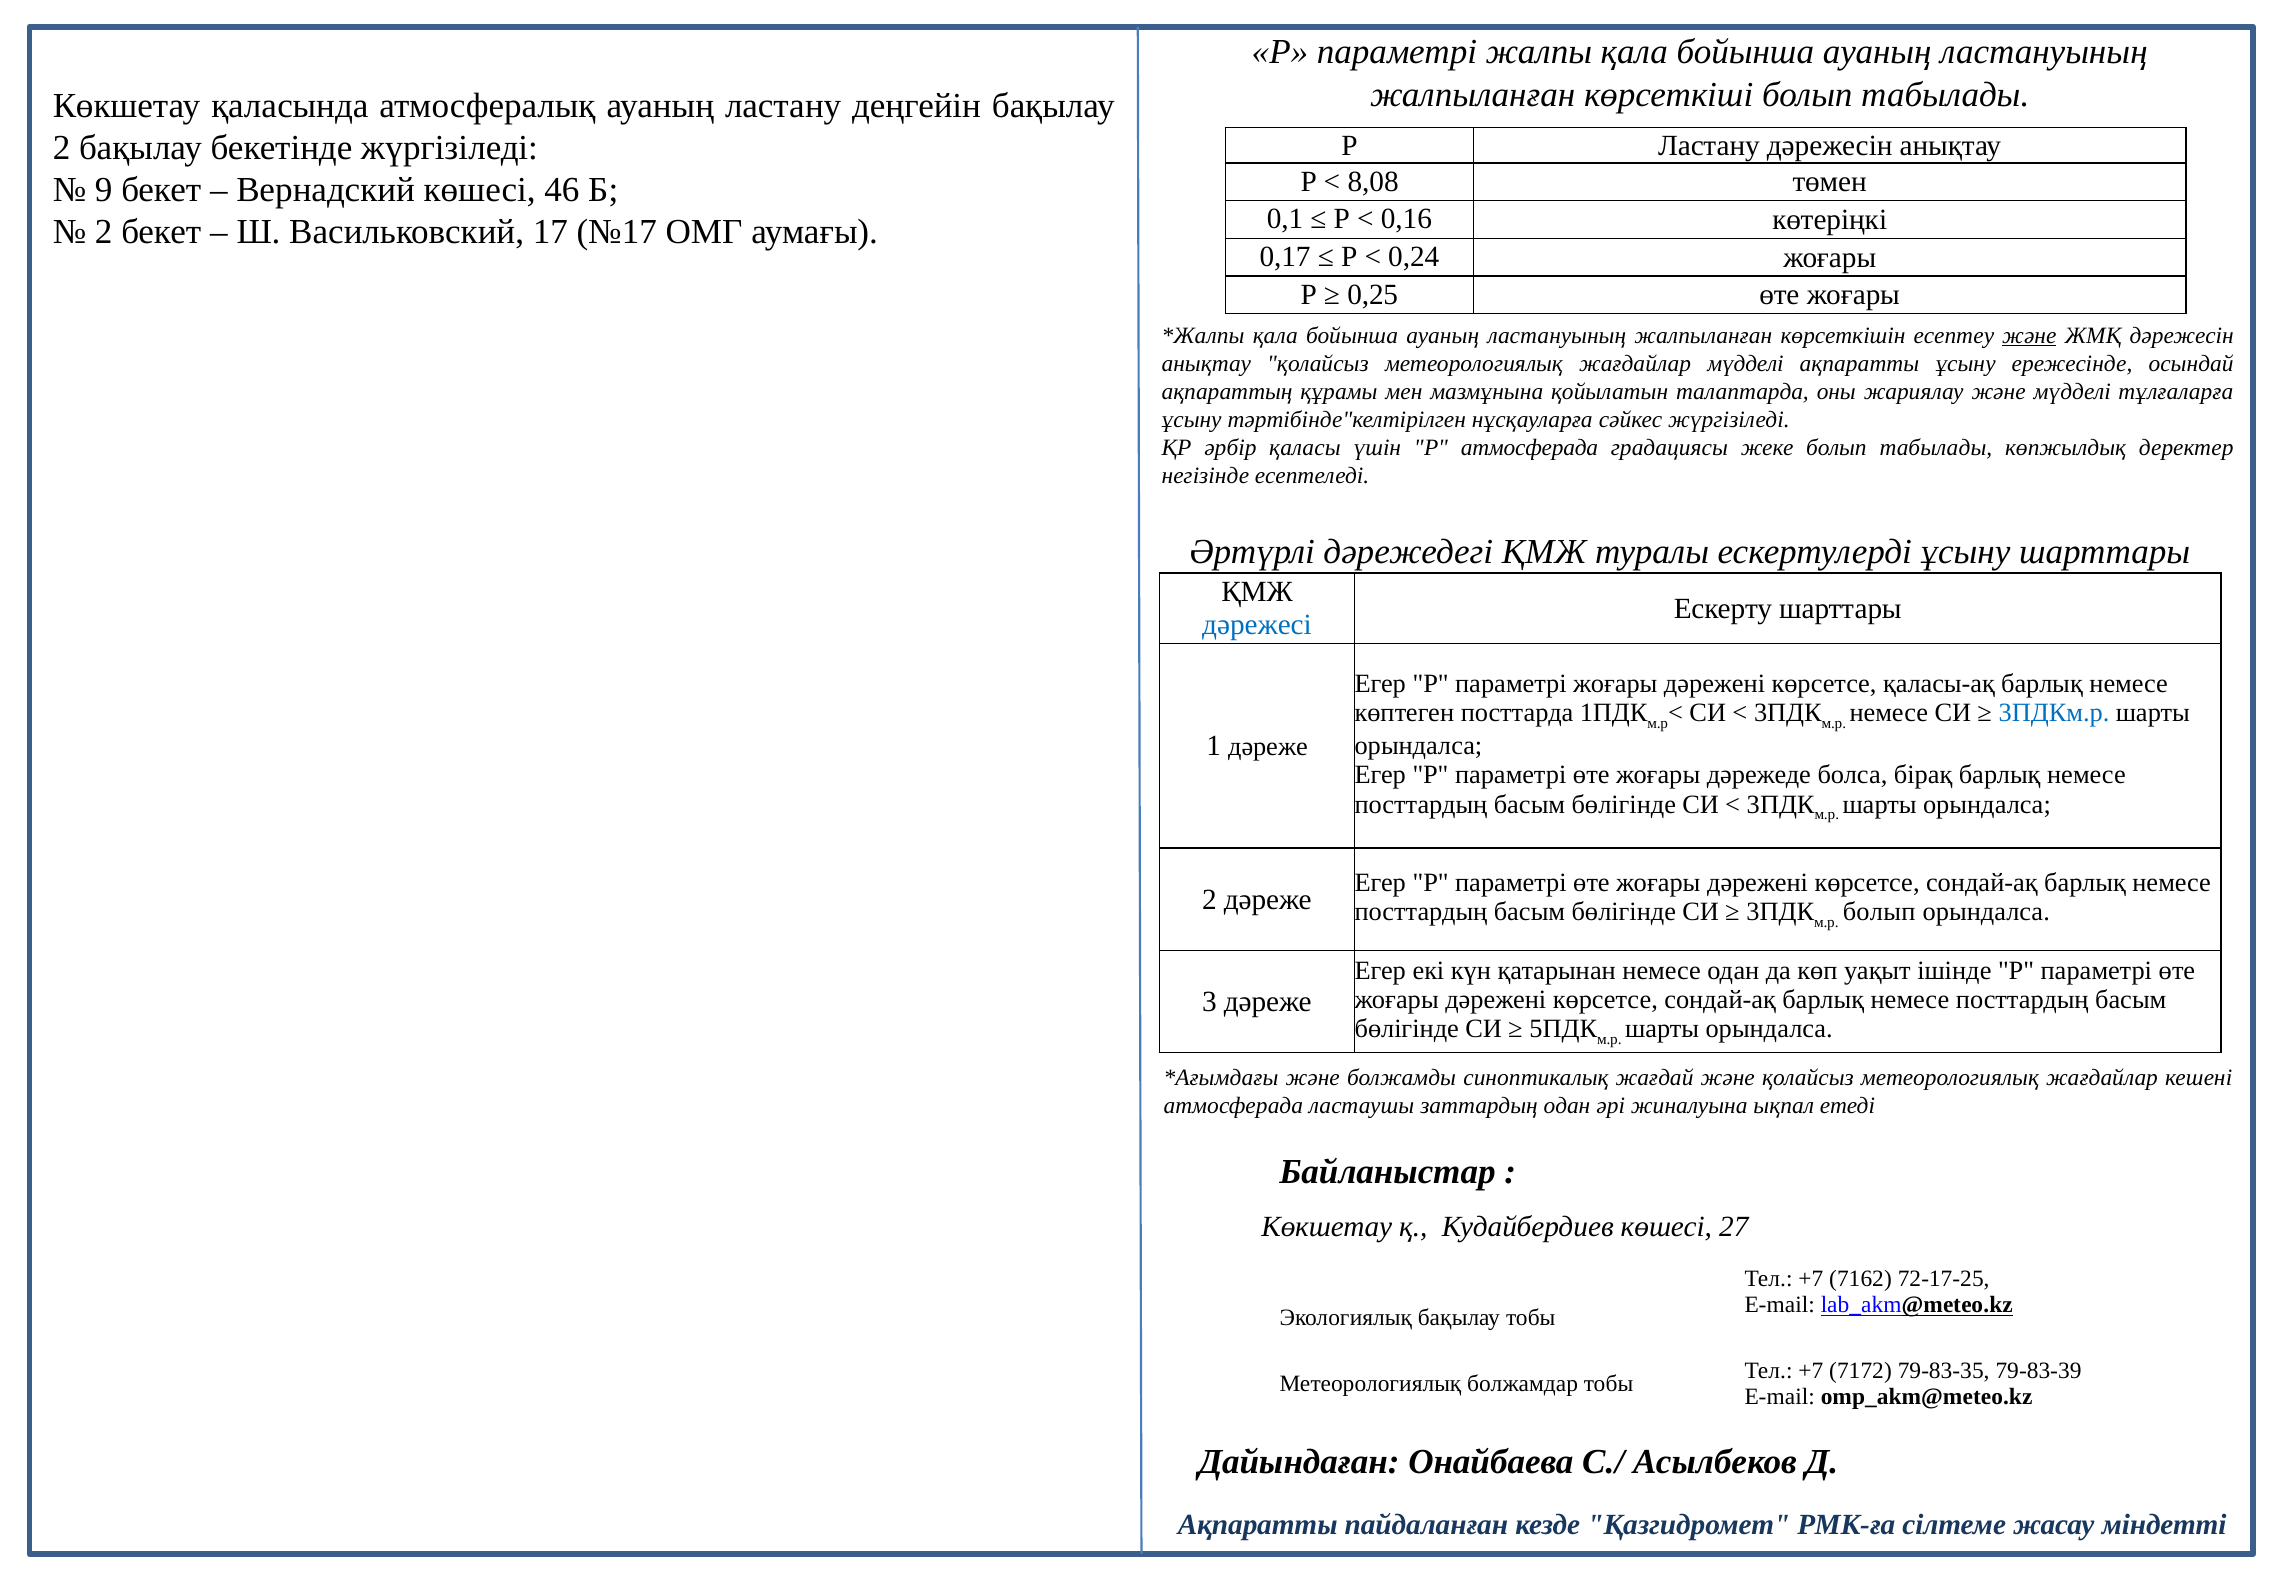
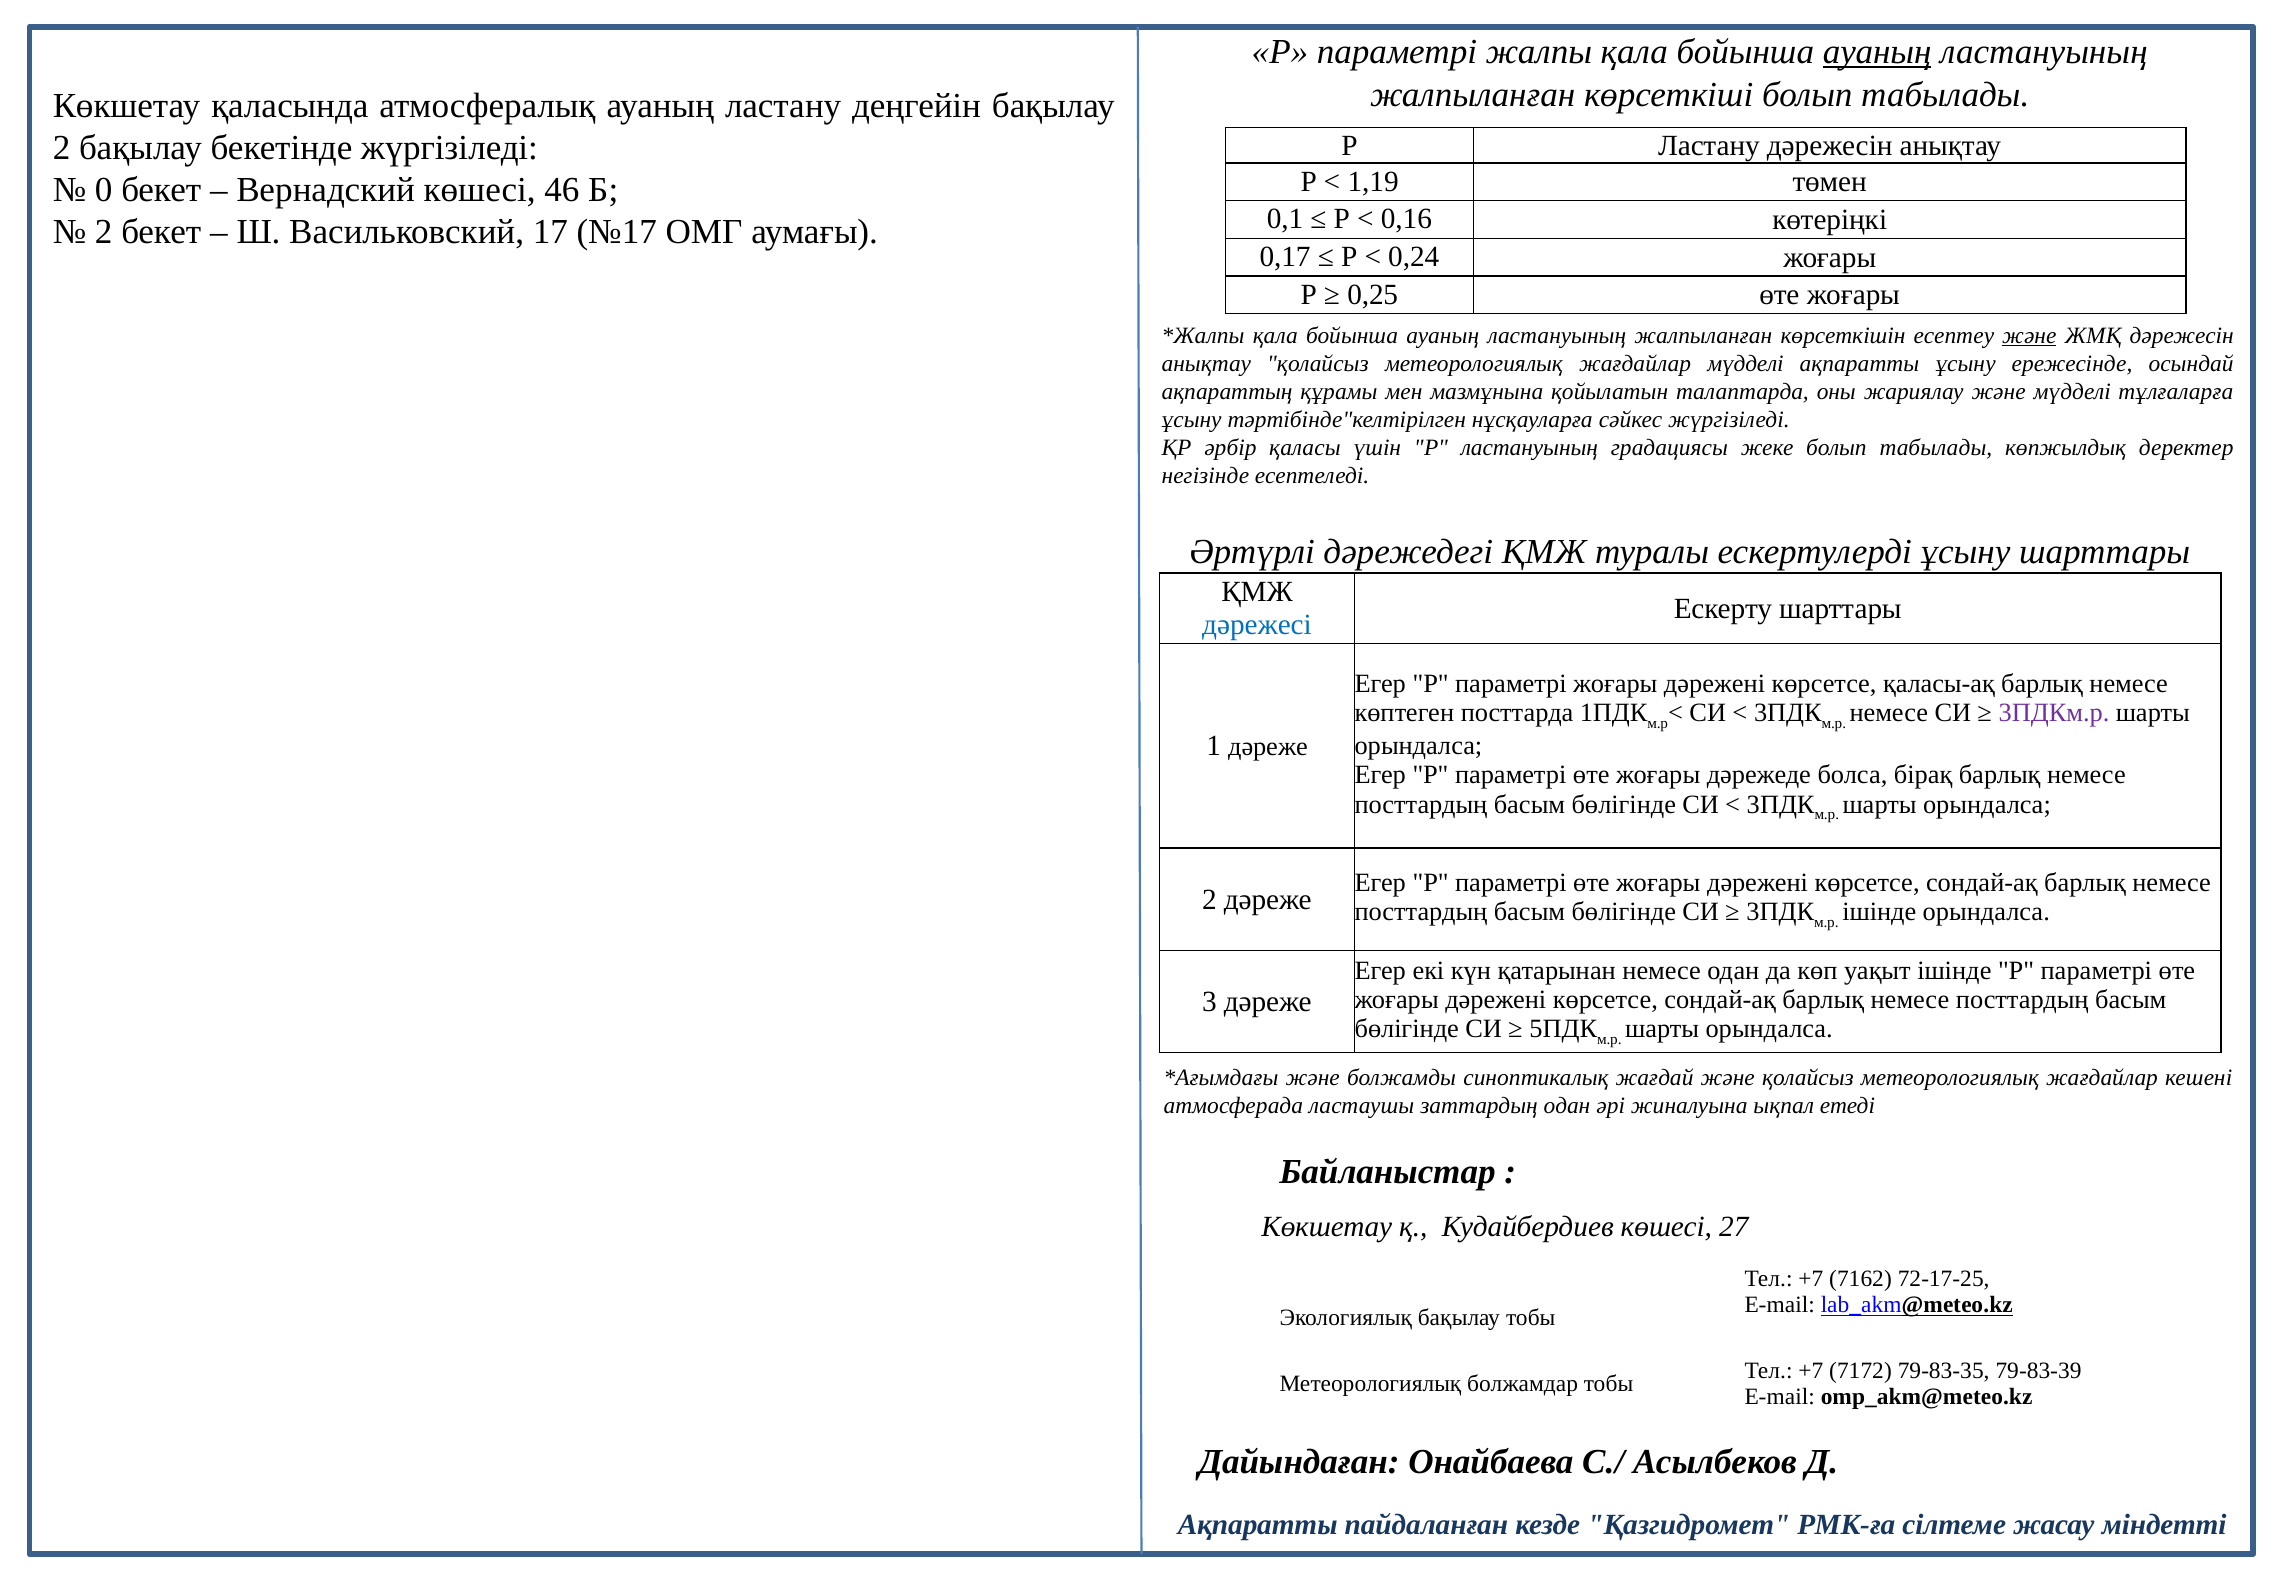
ауаның underline: none -> present (1877, 52)
8,08: 8,08 -> 1,19 (1373, 182)
9: 9 -> 0 (104, 190)
Р атмосферада: атмосферада -> ластануының (1529, 448)
3ПДКм.р colour: blue -> purple (2054, 712)
болып: болып -> ішінде (1879, 912)
